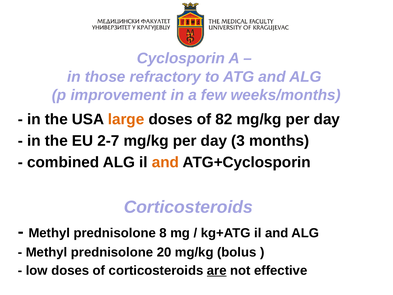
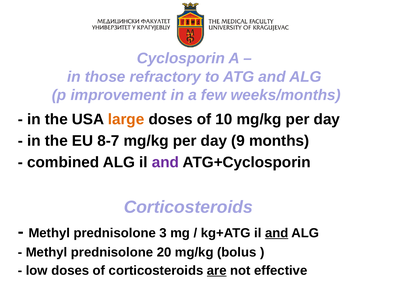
82: 82 -> 10 (224, 119)
2-7: 2-7 -> 8-7 (108, 141)
3: 3 -> 9 (238, 141)
and colour: orange -> purple (165, 162)
8: 8 -> 3 (163, 233)
and underline: none -> present (277, 233)
